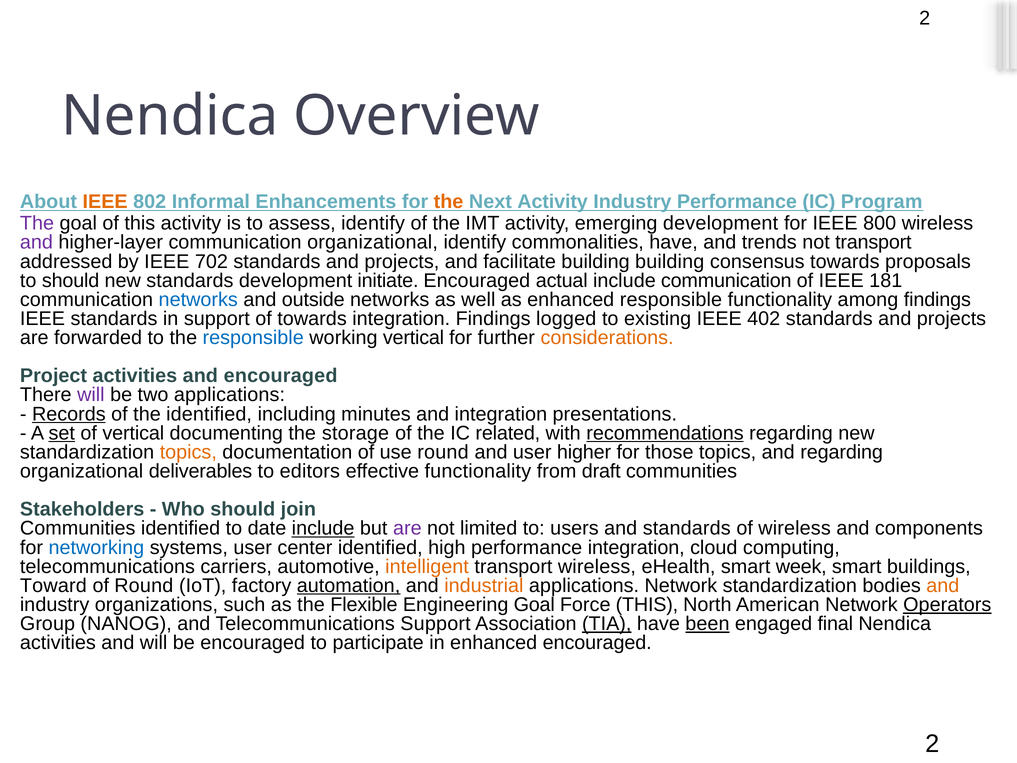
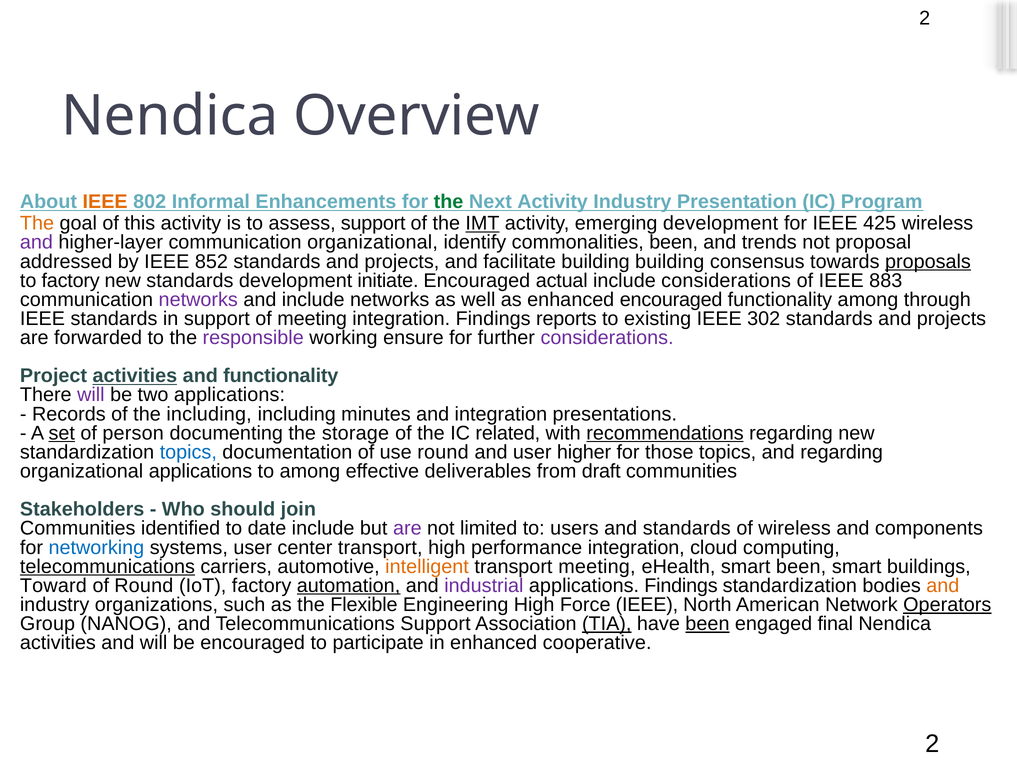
the colour: orange -> green (449, 202)
Industry Performance: Performance -> Presentation (737, 202)
The colour: purple -> orange (37, 223)
assess identify: identify -> support (373, 223)
IMT underline: none -> present (483, 223)
800: 800 -> 425 (880, 223)
commonalities have: have -> been (674, 242)
not transport: transport -> proposal (873, 242)
702: 702 -> 852 (211, 261)
proposals underline: none -> present (928, 261)
to should: should -> factory (71, 280)
include communication: communication -> considerations (726, 280)
181: 181 -> 883 (886, 280)
networks colour: blue -> purple (198, 300)
and outside: outside -> include (313, 300)
enhanced responsible: responsible -> encouraged (671, 300)
among findings: findings -> through (937, 300)
of towards: towards -> meeting (312, 319)
logged: logged -> reports (566, 319)
402: 402 -> 302 (764, 319)
responsible colour: blue -> purple (253, 338)
working vertical: vertical -> ensure (413, 338)
considerations colour: orange -> purple (607, 338)
activities underline: none -> present (135, 376)
and encouraged: encouraged -> functionality (281, 376)
Records underline: present -> none (69, 414)
the identified: identified -> including (209, 414)
of vertical: vertical -> person (133, 433)
topics colour: orange -> blue (188, 452)
organizational deliverables: deliverables -> applications (200, 471)
to editors: editors -> among (310, 471)
effective functionality: functionality -> deliverables (478, 471)
include underline: present -> none (323, 528)
center identified: identified -> transport (380, 547)
telecommunications underline: none -> present (107, 566)
transport wireless: wireless -> meeting (597, 566)
smart week: week -> been (801, 566)
industrial colour: orange -> purple (484, 585)
applications Network: Network -> Findings (681, 585)
Engineering Goal: Goal -> High (534, 604)
Force THIS: THIS -> IEEE (647, 604)
enhanced encouraged: encouraged -> cooperative (597, 643)
